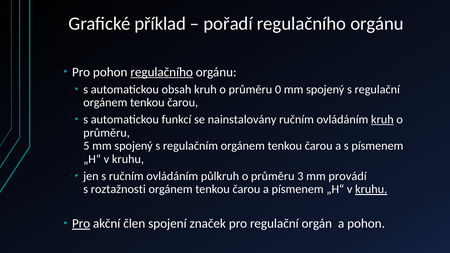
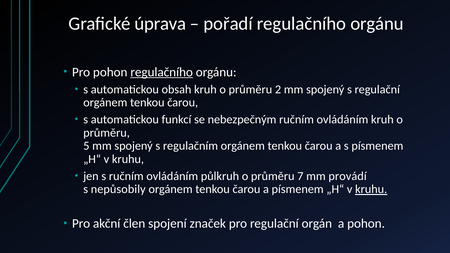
příklad: příklad -> úprava (160, 24)
0: 0 -> 2 (278, 90)
nainstalovány: nainstalovány -> nebezpečným (242, 120)
kruh underline: present -> none (382, 120)
3: 3 -> 7 (300, 176)
roztažnosti: roztažnosti -> nepůsobily (118, 189)
Pro underline: present -> none (81, 224)
